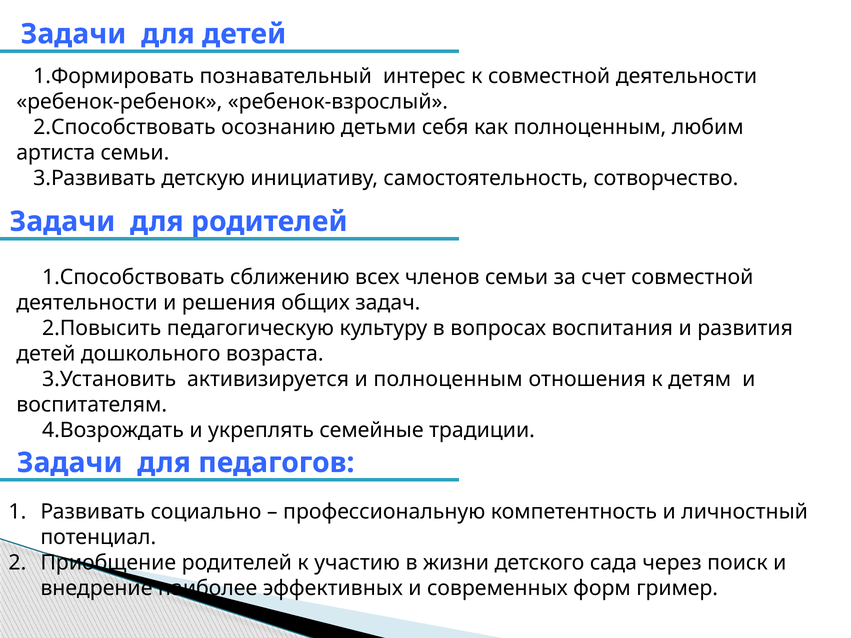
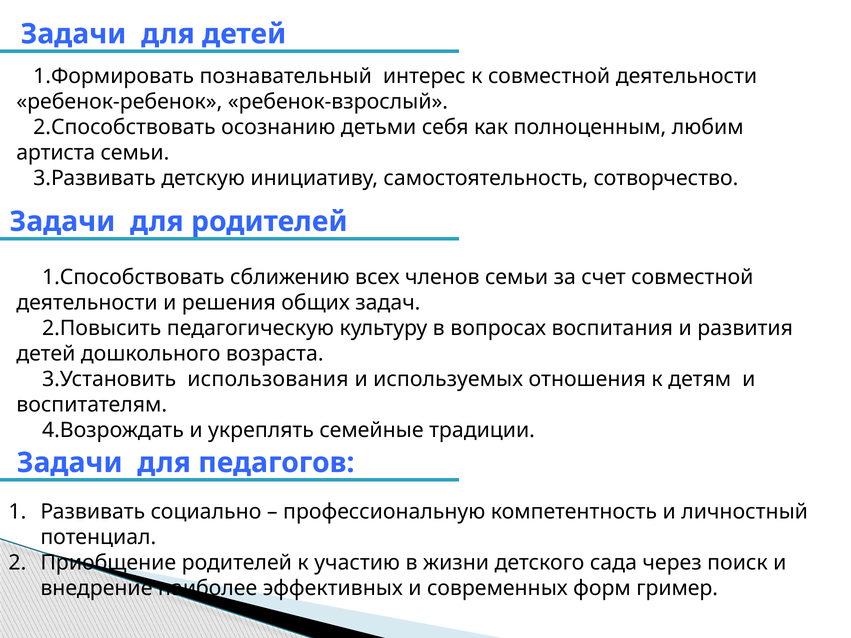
активизируется: активизируется -> использования (268, 379)
и полноценным: полноценным -> используемых (448, 379)
